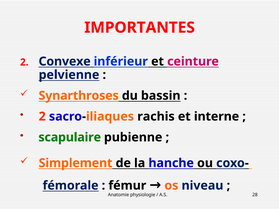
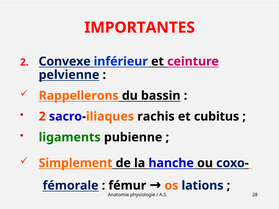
Synarthroses: Synarthroses -> Rappellerons (79, 96)
interne: interne -> cubitus (217, 117)
scapulaire: scapulaire -> ligaments (70, 137)
niveau: niveau -> lations (203, 186)
